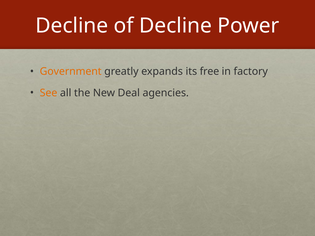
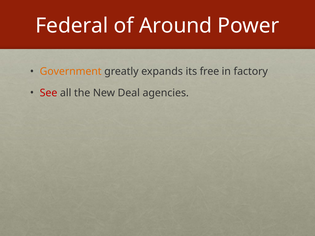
Decline: Decline -> Federal (72, 26)
of Decline: Decline -> Around (176, 26)
See colour: orange -> red (49, 93)
